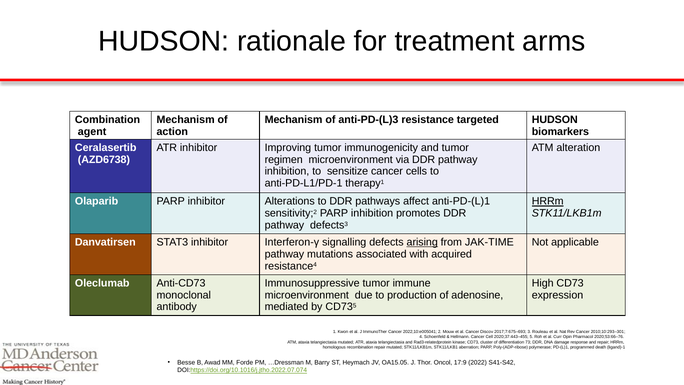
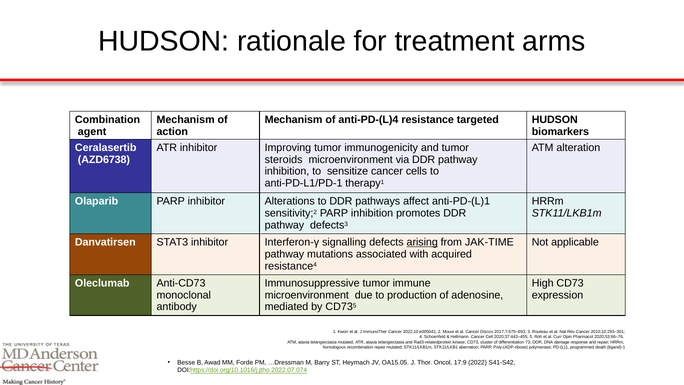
anti-PD-(L)3: anti-PD-(L)3 -> anti-PD-(L)4 (368, 120)
regimen: regimen -> steroids (284, 159)
HRRm underline: present -> none (548, 201)
